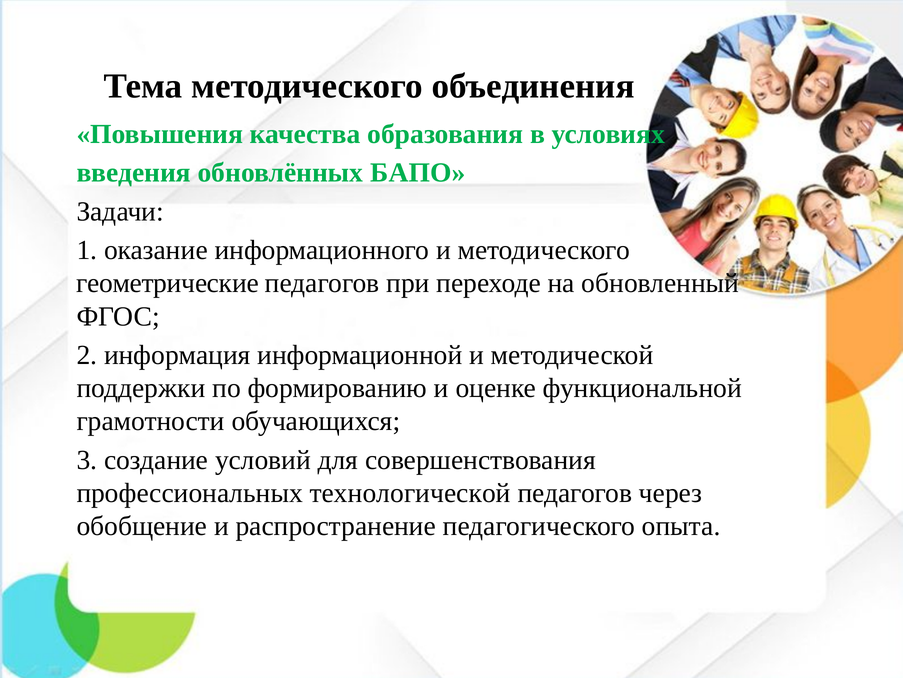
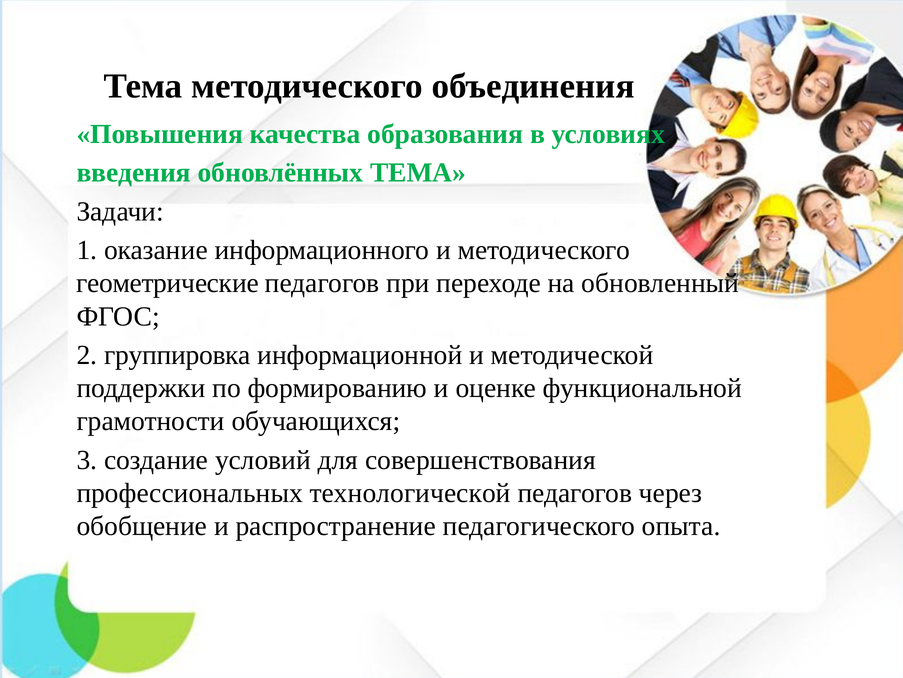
обновлённых БАПО: БАПО -> ТЕМА (418, 173)
информация: информация -> группировка (177, 355)
